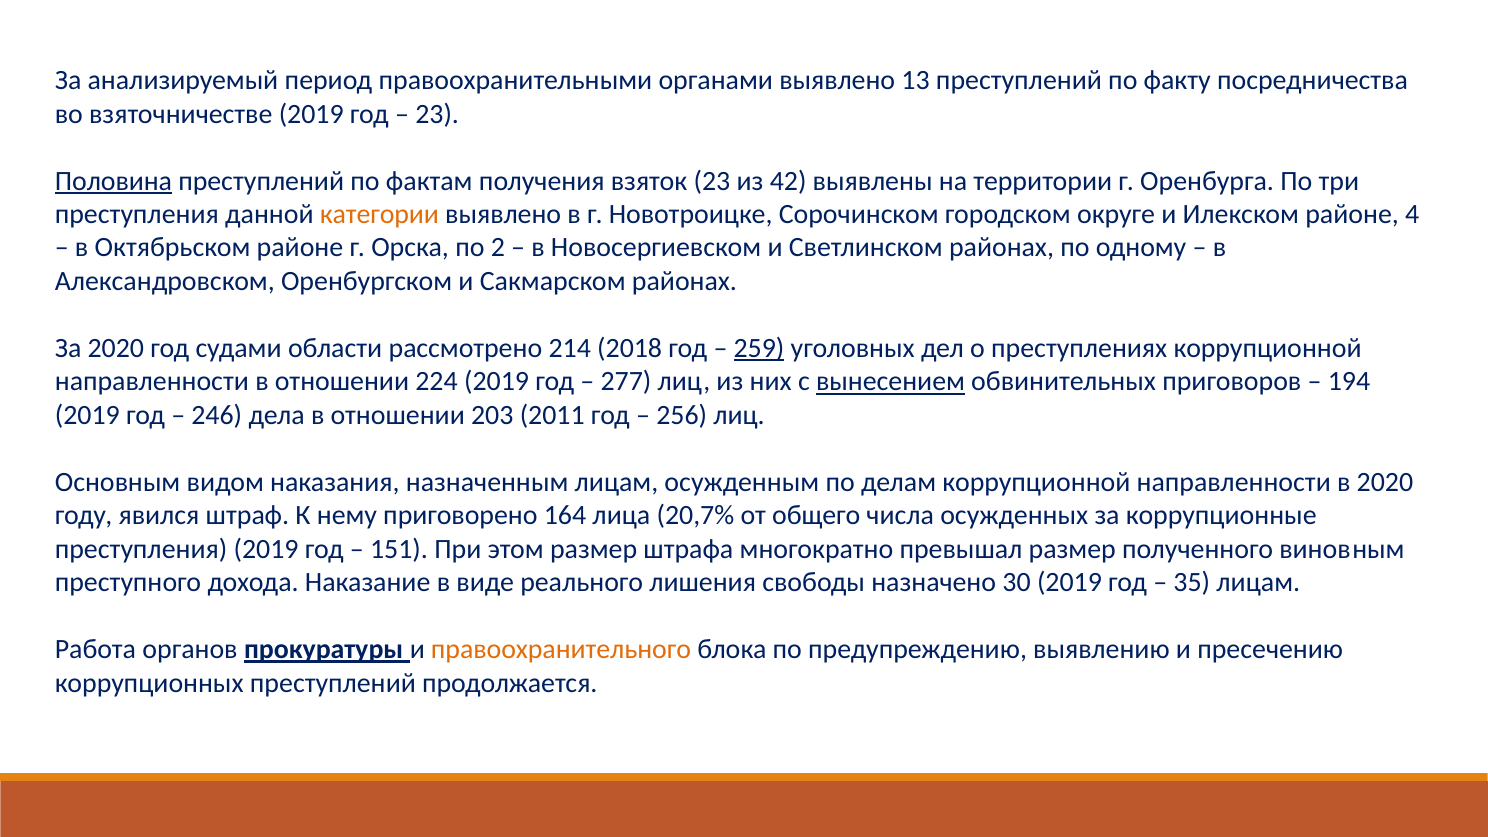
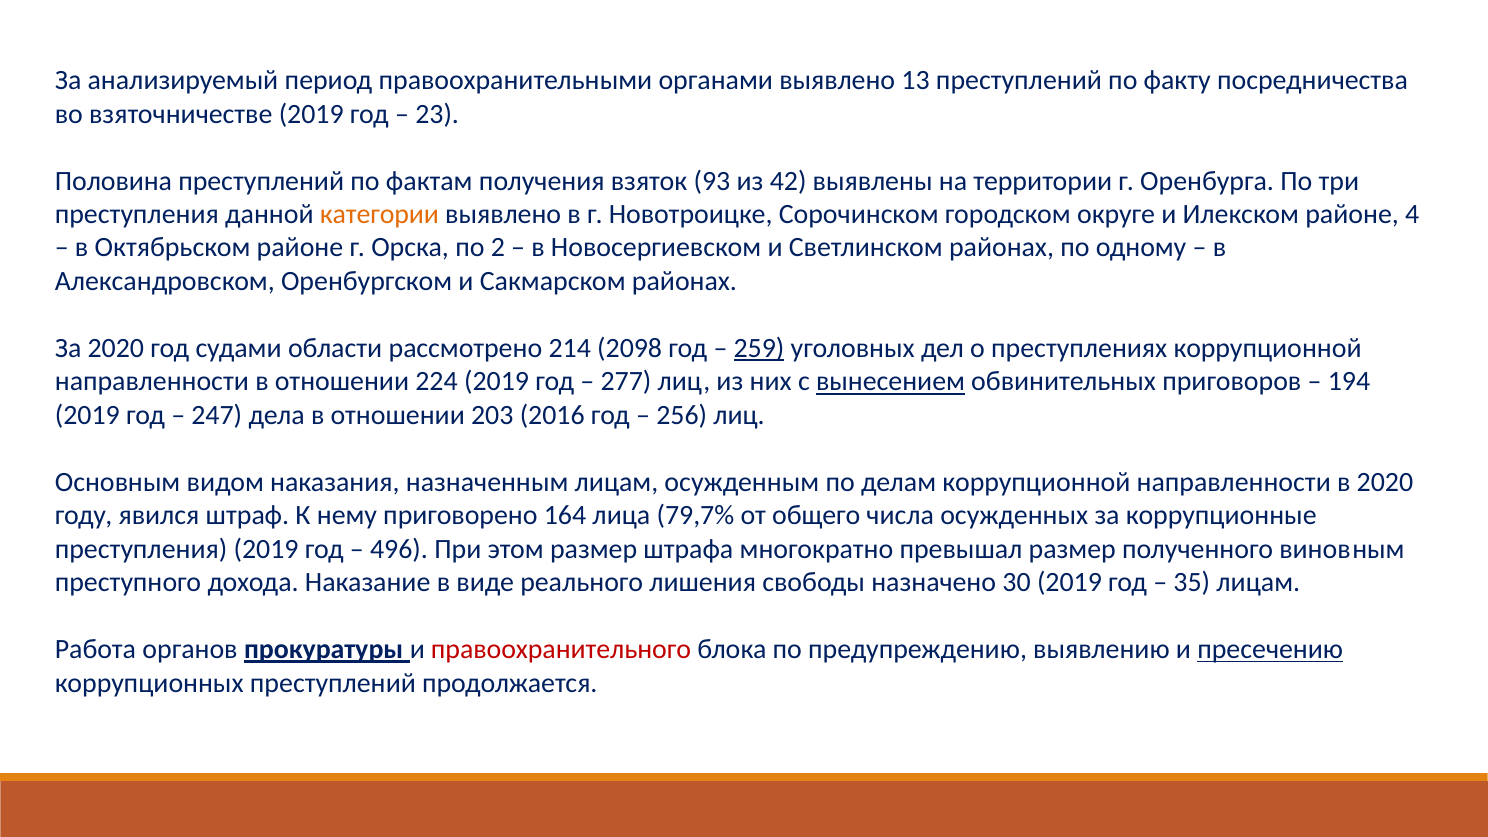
Половина underline: present -> none (113, 181)
взяток 23: 23 -> 93 (712, 181)
2018: 2018 -> 2098 (630, 348)
246: 246 -> 247 (217, 415)
2011: 2011 -> 2016 (552, 415)
20,7%: 20,7% -> 79,7% (695, 516)
151: 151 -> 496 (399, 549)
правоохранительного colour: orange -> red (561, 650)
пресечению underline: none -> present (1270, 650)
